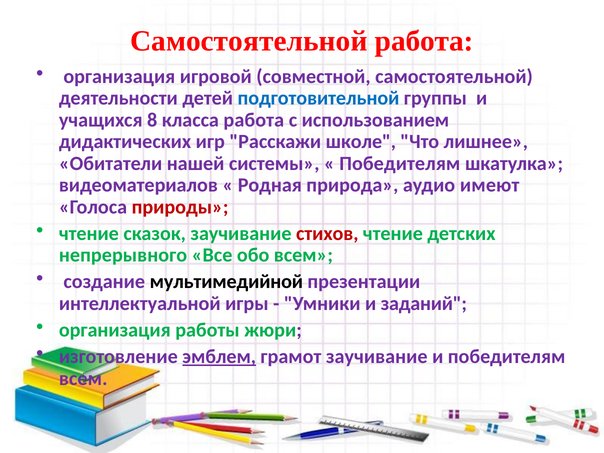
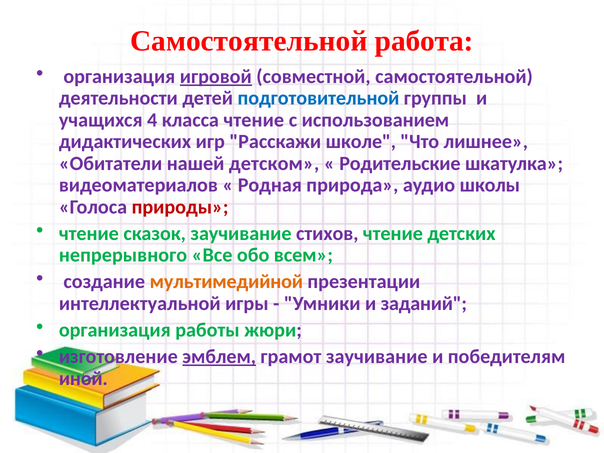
игровой underline: none -> present (216, 77)
8: 8 -> 4 (152, 120)
класса работа: работа -> чтение (254, 120)
системы: системы -> детском (274, 163)
Победителям: Победителям -> Родительские (400, 163)
имеют: имеют -> школы (490, 185)
стихов colour: red -> purple (327, 234)
мультимедийной colour: black -> orange (226, 282)
всем: всем -> иной (83, 378)
